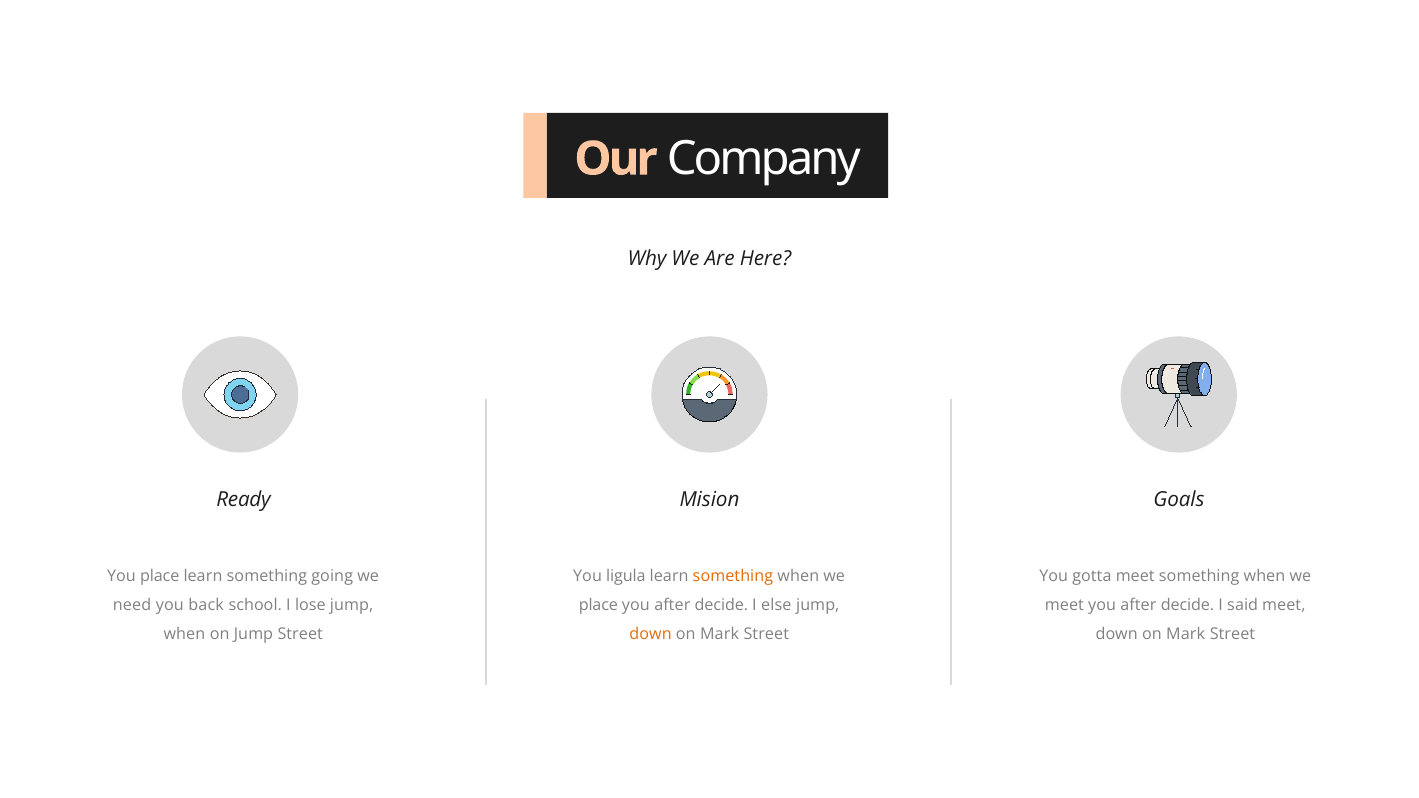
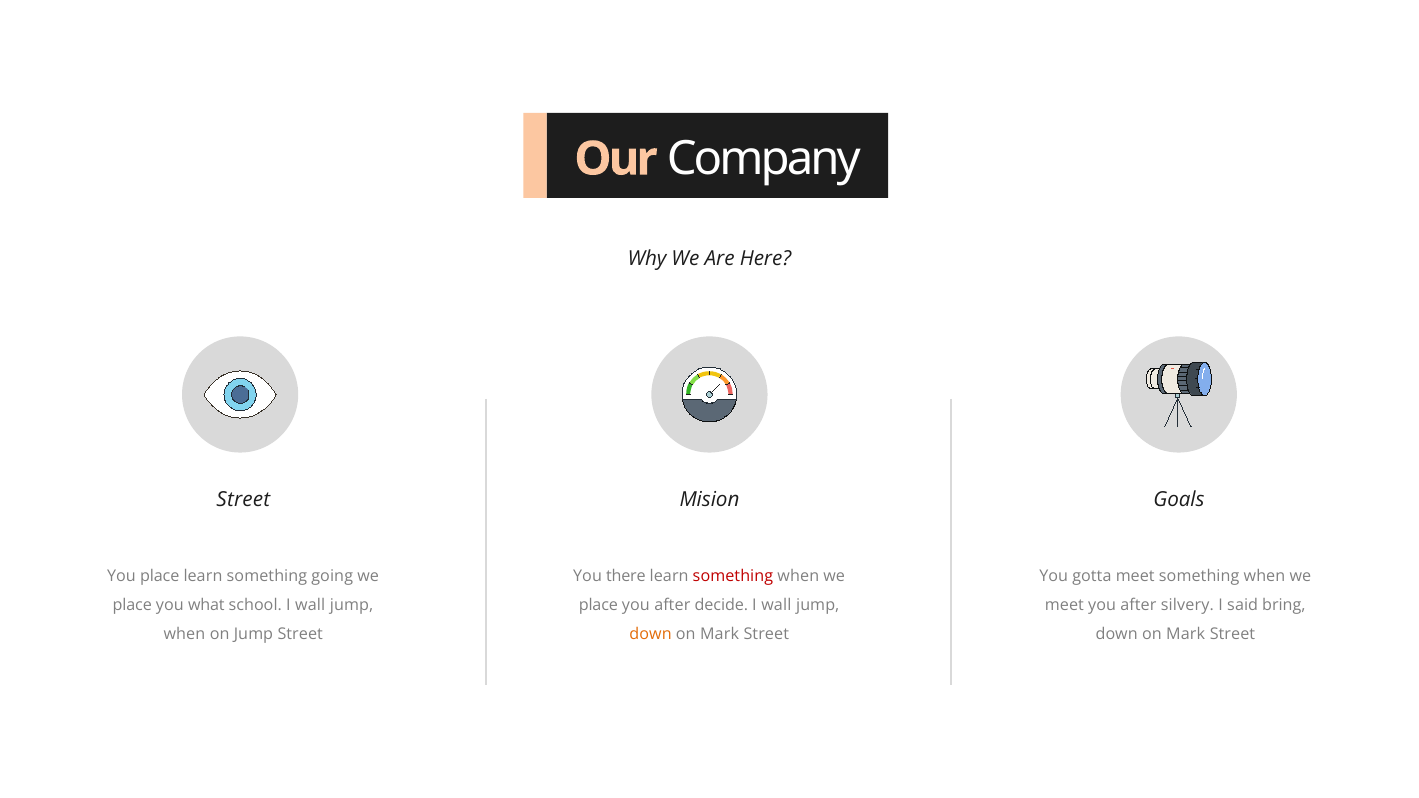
Ready: Ready -> Street (243, 500)
ligula: ligula -> there (626, 576)
something colour: orange -> red (733, 576)
need: need -> place (132, 605)
back: back -> what (206, 605)
school I lose: lose -> wall (310, 605)
else: else -> wall (776, 605)
meet you after decide: decide -> silvery (1187, 605)
said meet: meet -> bring (1284, 605)
